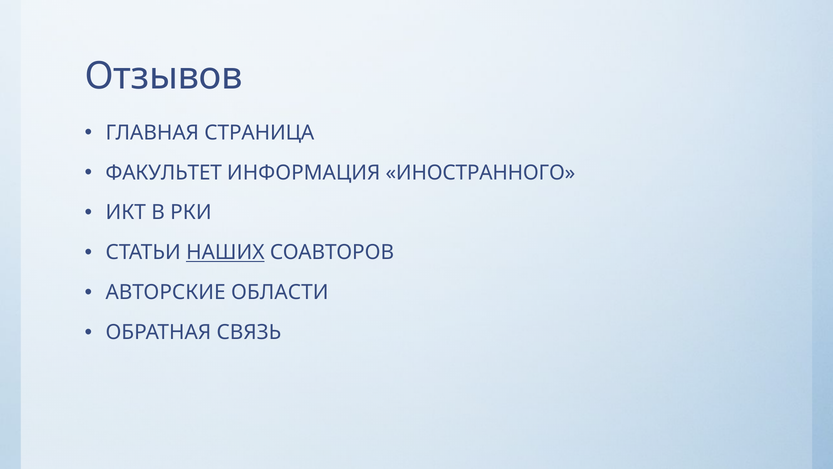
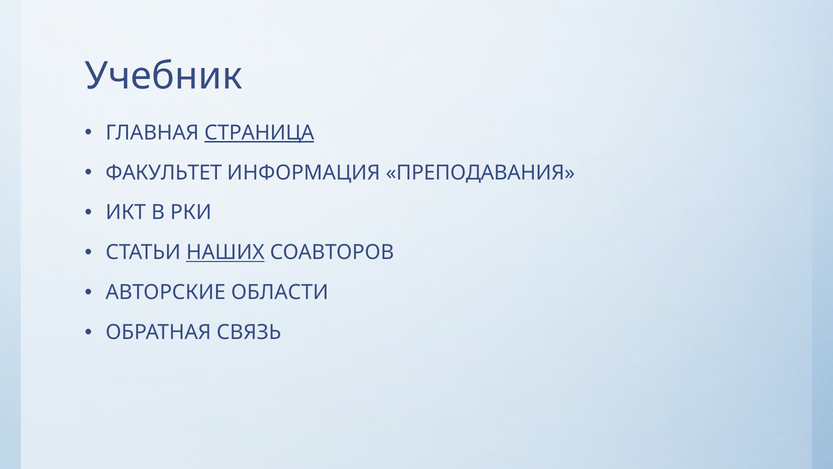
Отзывов: Отзывов -> Учебник (163, 76)
СТРАНИЦА underline: none -> present (259, 133)
ИНОСТРАННОГО: ИНОСТРАННОГО -> ПРЕПОДАВАНИЯ (480, 173)
